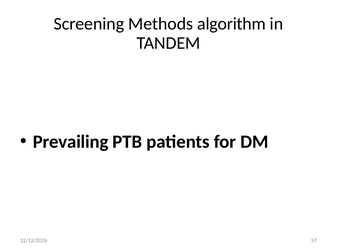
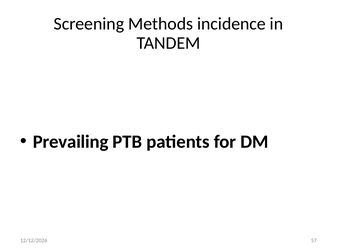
algorithm: algorithm -> incidence (231, 24)
